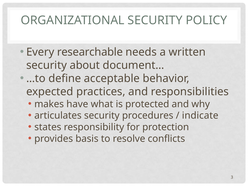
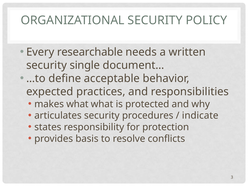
about: about -> single (85, 65)
makes have: have -> what (77, 104)
